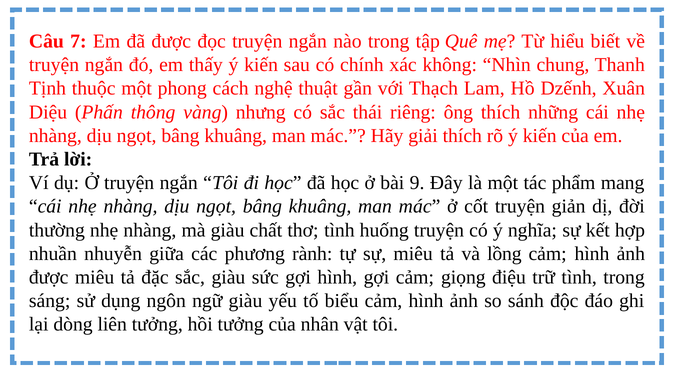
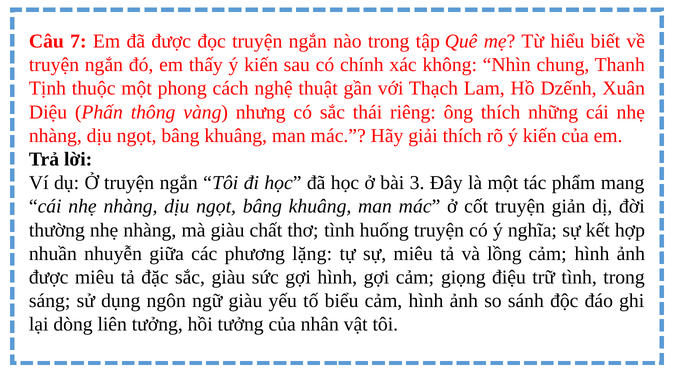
9: 9 -> 3 (417, 183)
rành: rành -> lặng (312, 254)
